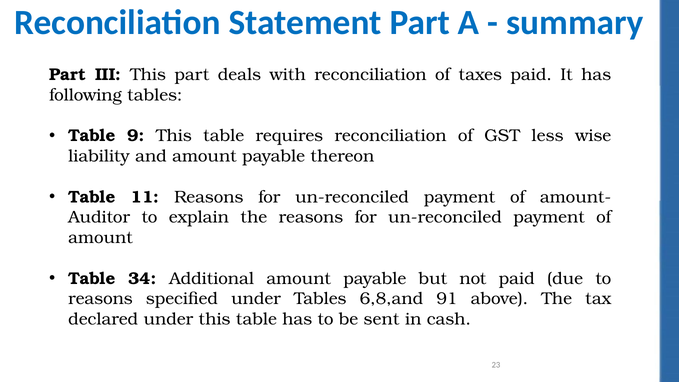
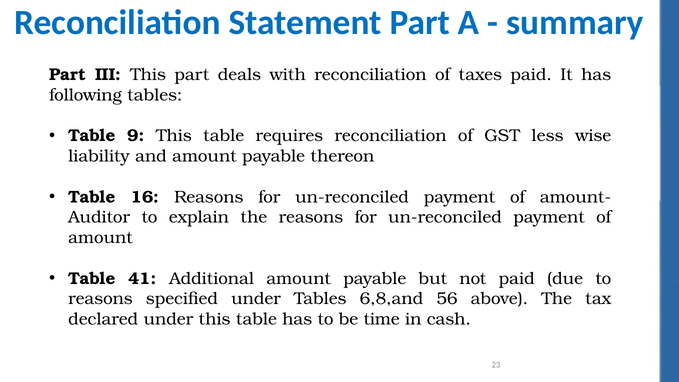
11: 11 -> 16 (145, 197)
34: 34 -> 41 (142, 278)
91: 91 -> 56 (447, 299)
sent: sent -> time (382, 319)
